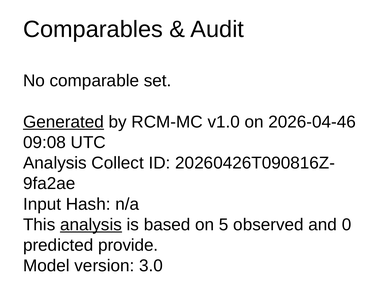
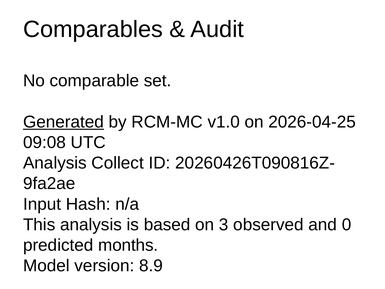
2026-04-46: 2026-04-46 -> 2026-04-25 (312, 122)
analysis underline: present -> none (91, 225)
5: 5 -> 3 (224, 225)
provide: provide -> months (128, 245)
3.0: 3.0 -> 8.9 (151, 266)
